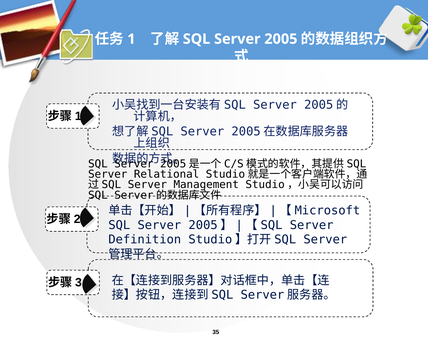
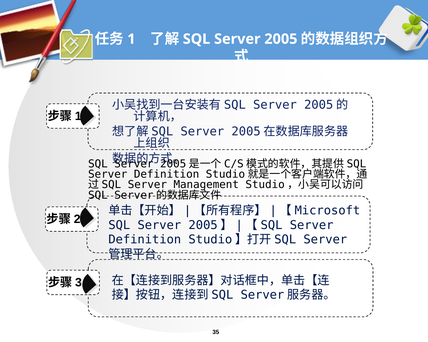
Relational: Relational -> Definition (167, 174)
